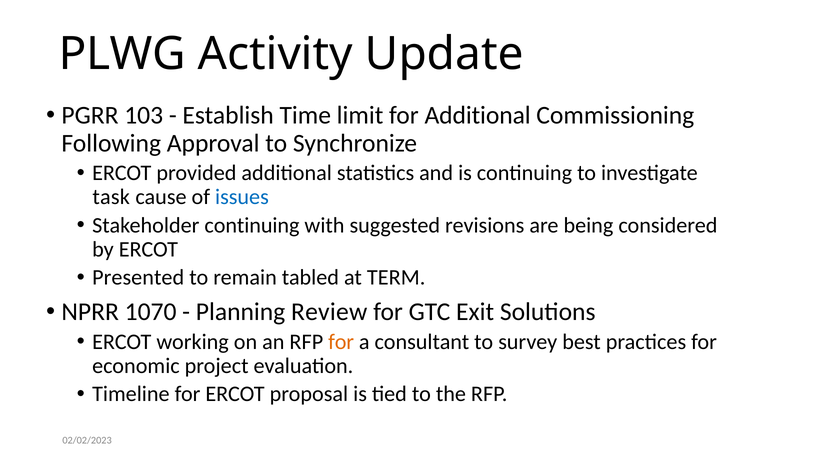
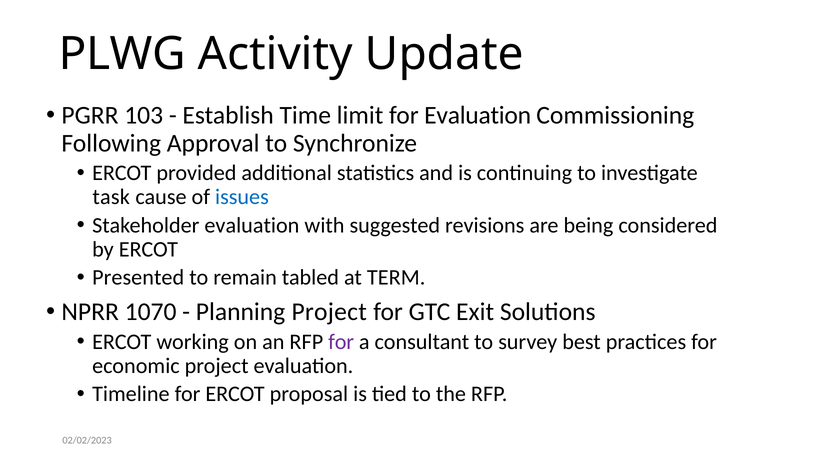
for Additional: Additional -> Evaluation (478, 115)
Stakeholder continuing: continuing -> evaluation (252, 225)
Planning Review: Review -> Project (329, 312)
for colour: orange -> purple (341, 342)
